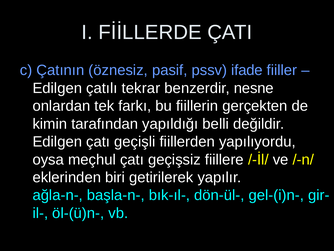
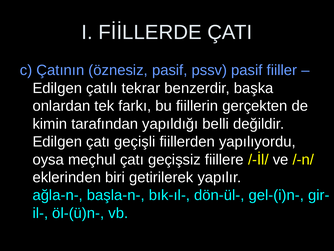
pssv ifade: ifade -> pasif (247, 70)
nesne: nesne -> başka (254, 88)
